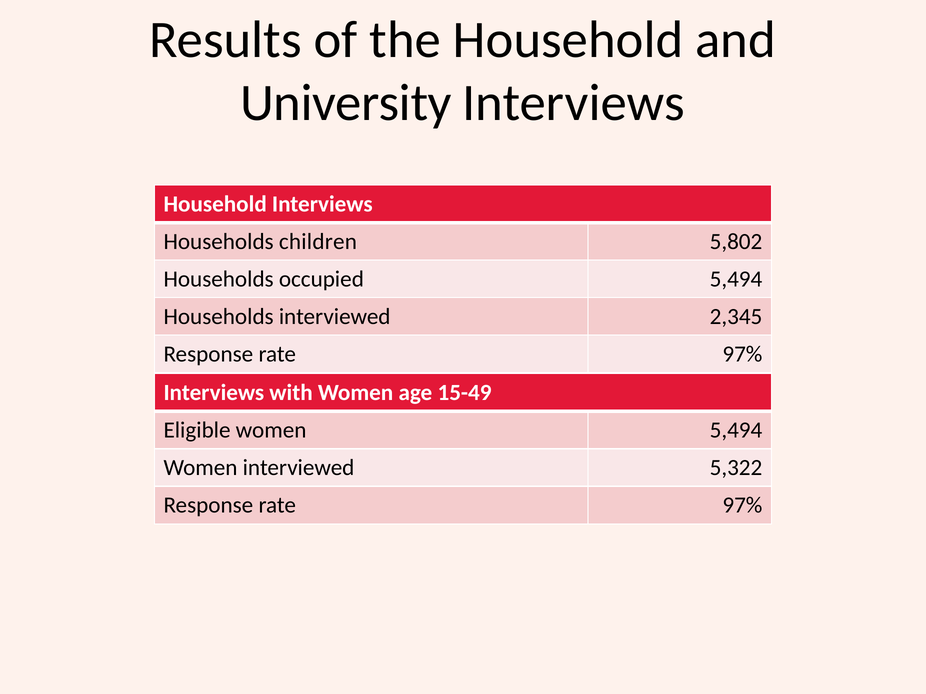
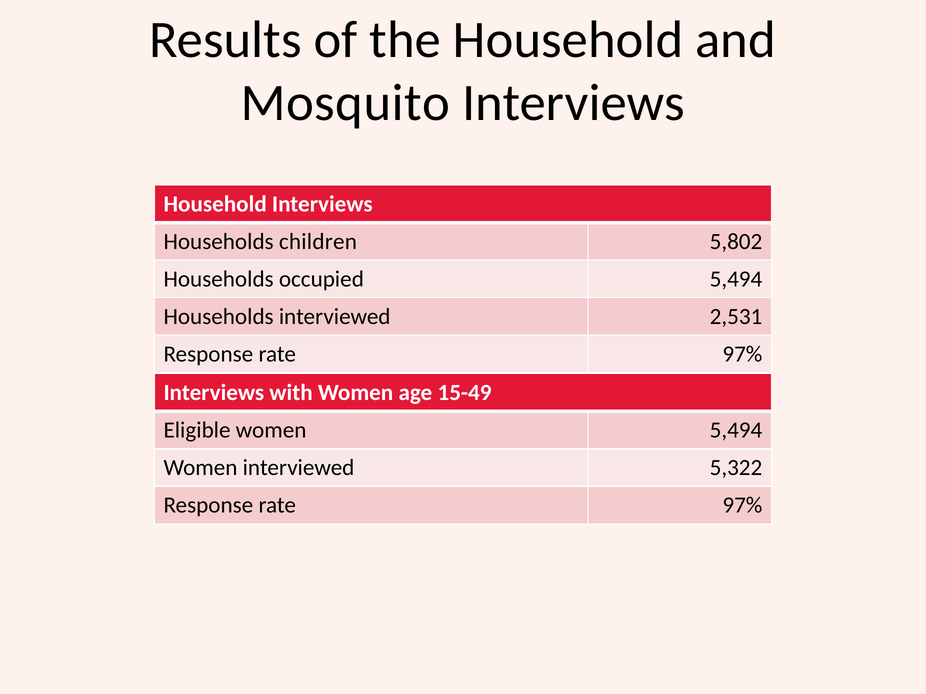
University: University -> Mosquito (345, 103)
2,345: 2,345 -> 2,531 (736, 317)
